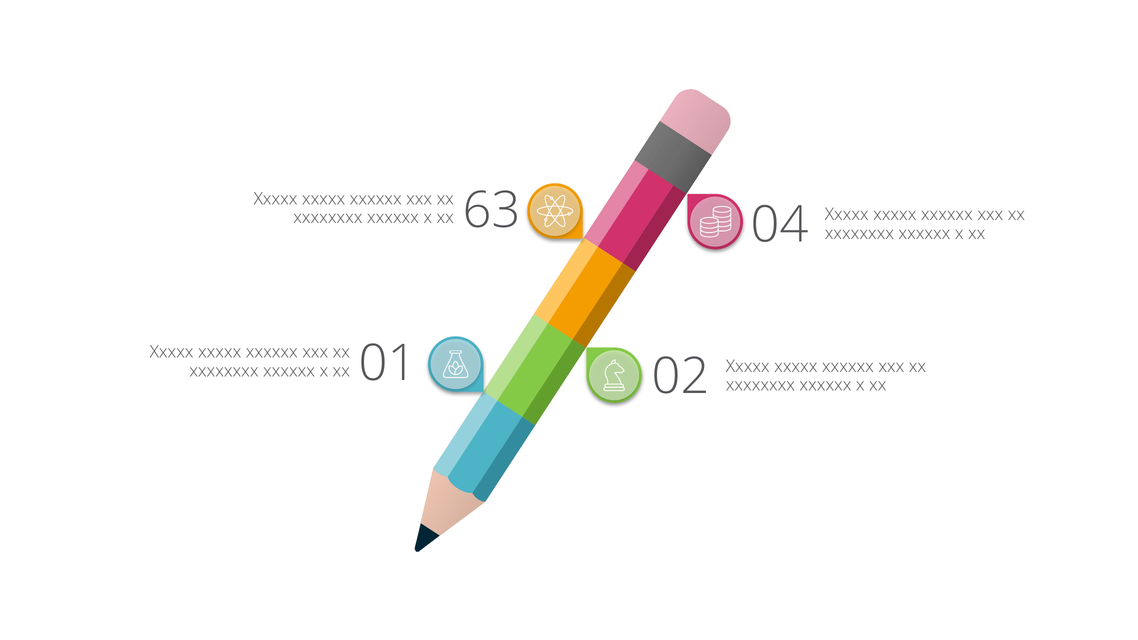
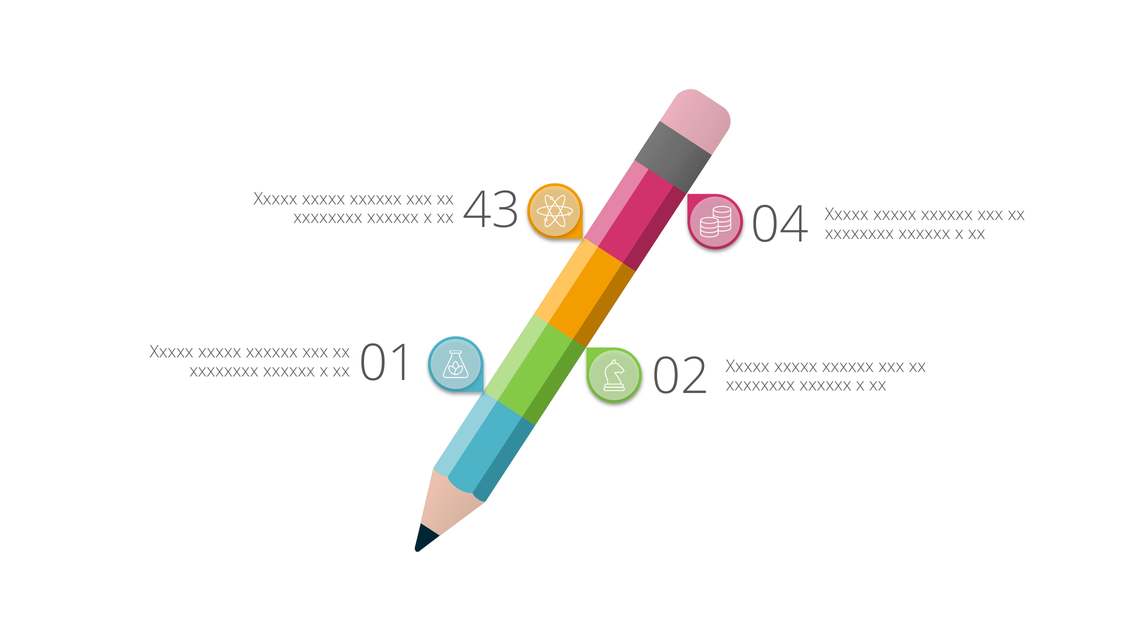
63: 63 -> 43 (492, 211)
